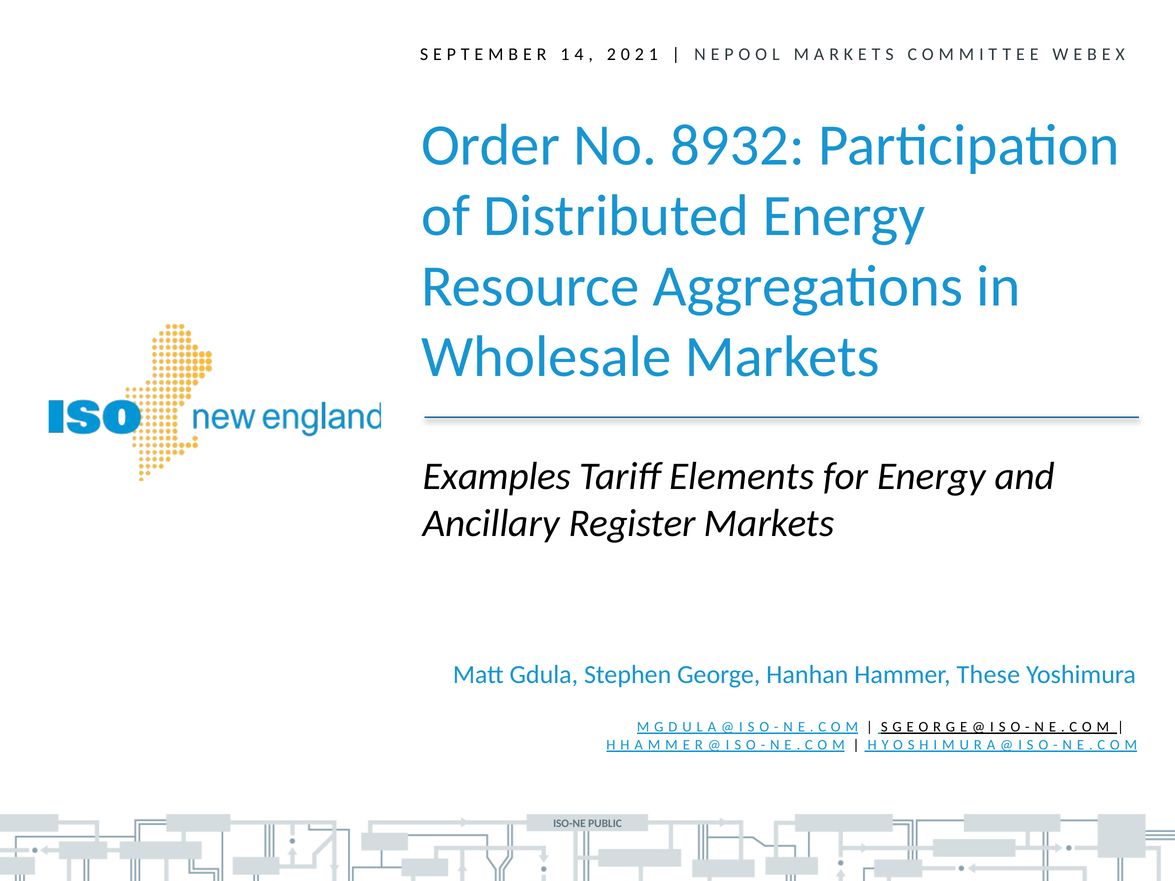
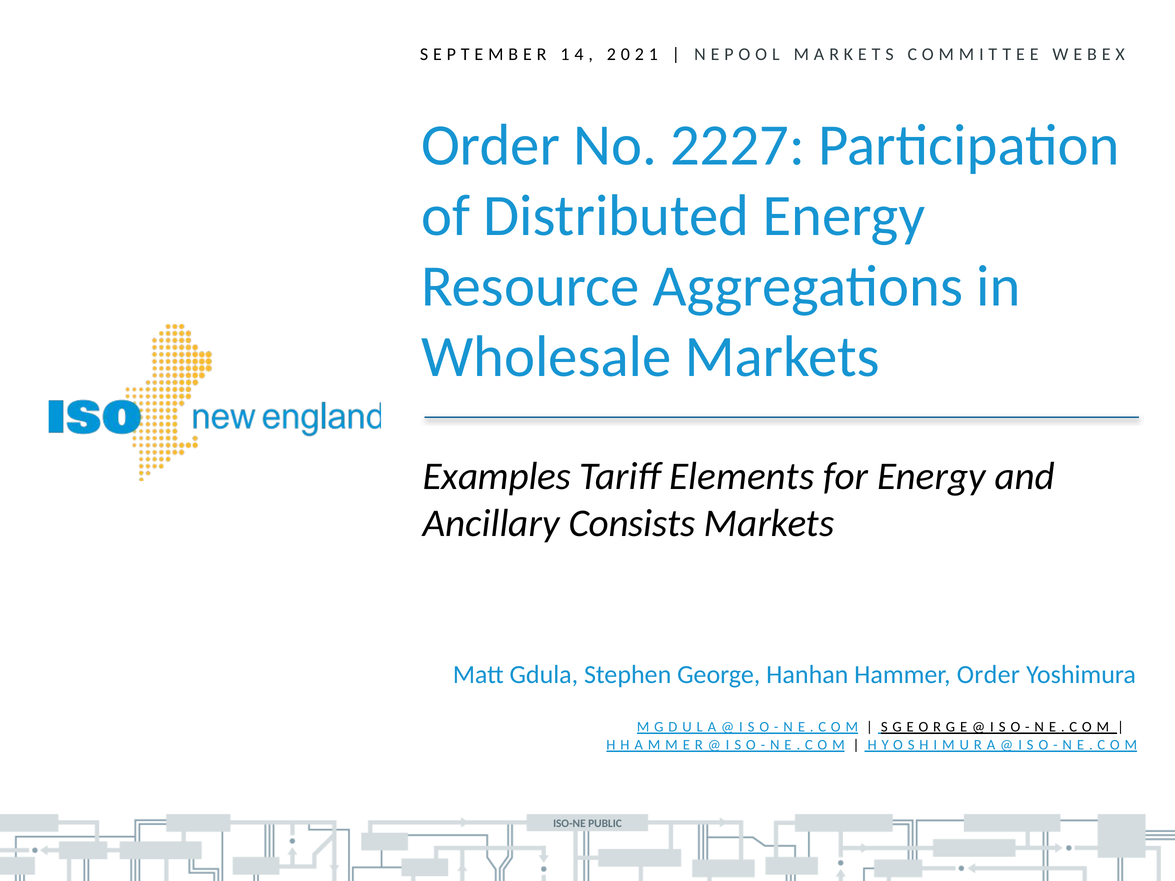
8932: 8932 -> 2227 (738, 145)
Register: Register -> Consists (632, 524)
Hammer These: These -> Order (988, 675)
